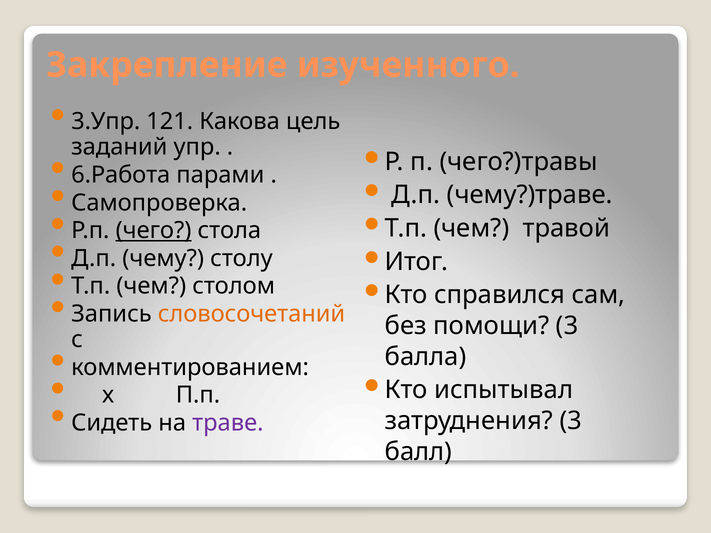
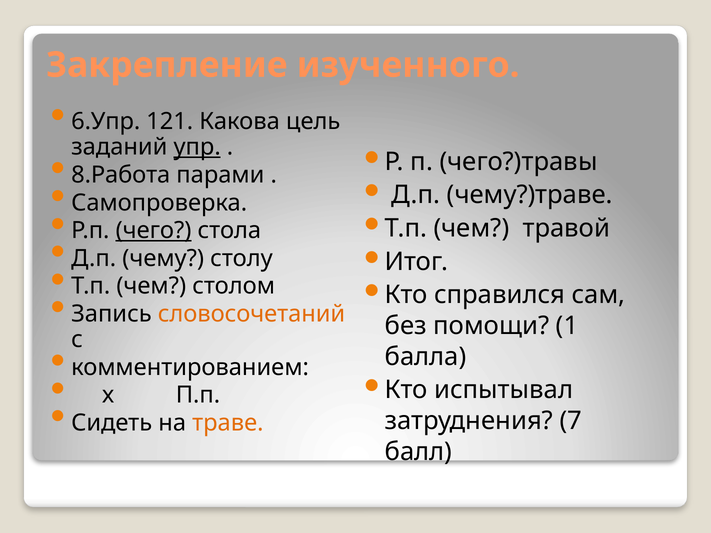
3.Упр: 3.Упр -> 6.Упр (106, 122)
упр underline: none -> present (197, 147)
6.Работа: 6.Работа -> 8.Работа (121, 175)
помощи 3: 3 -> 1 (567, 326)
траве colour: purple -> orange (228, 423)
затруднения 3: 3 -> 7 (571, 421)
